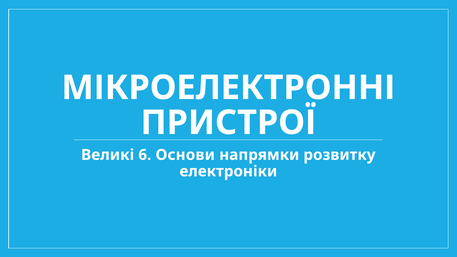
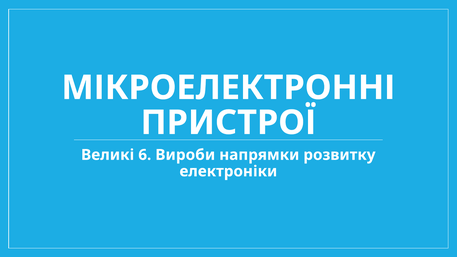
Основи: Основи -> Вироби (185, 155)
